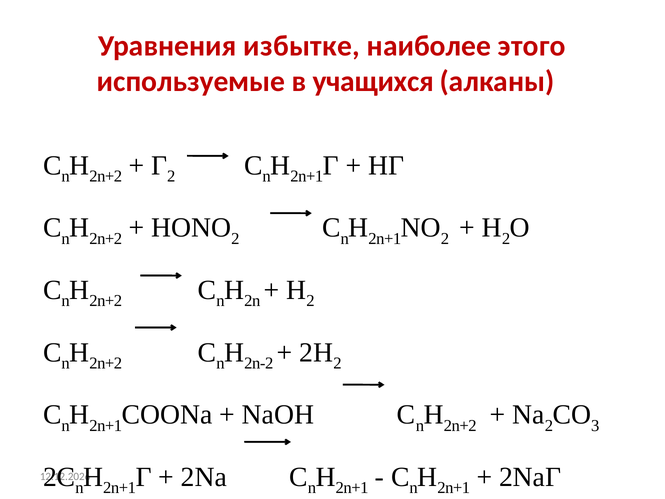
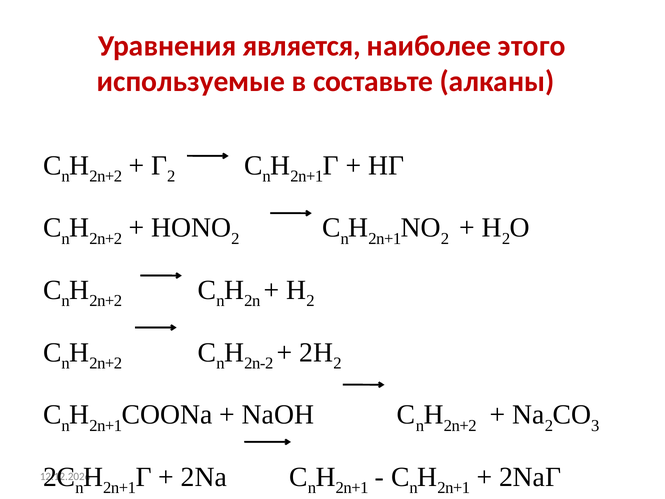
избытке: избытке -> является (302, 46)
учащихся: учащихся -> составьте (373, 81)
